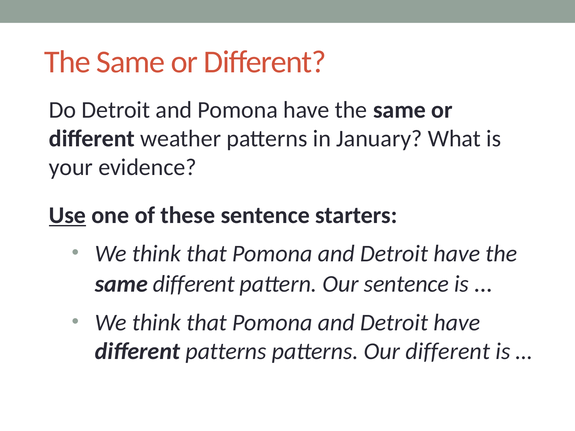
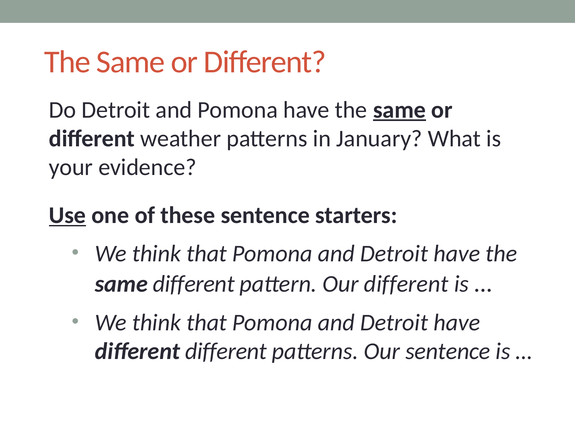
same underline: none -> present (399, 110)
Our sentence: sentence -> different (406, 284)
different patterns: patterns -> different (226, 351)
Our different: different -> sentence (448, 351)
